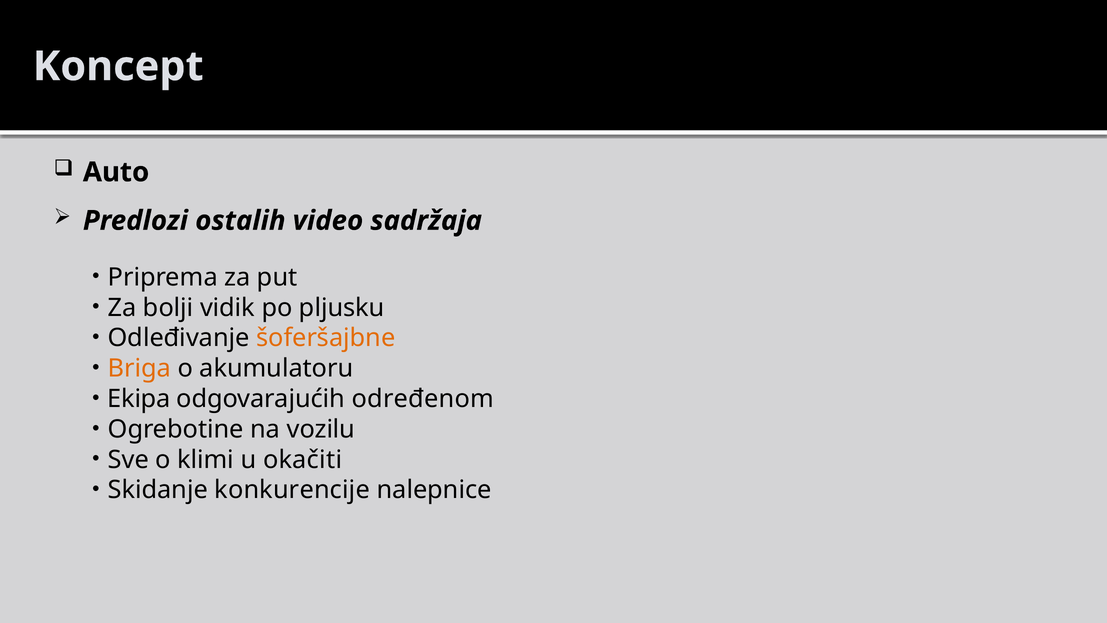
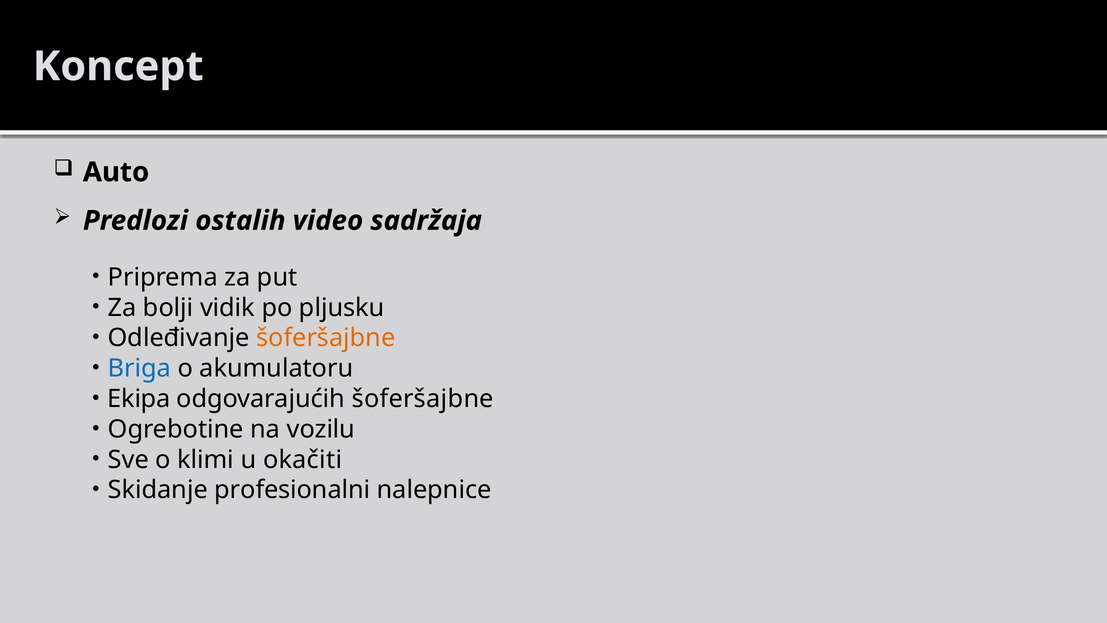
Briga colour: orange -> blue (139, 368)
odgovarajućih određenom: određenom -> šoferšajbne (423, 399)
konkurencije: konkurencije -> profesionalni (292, 490)
